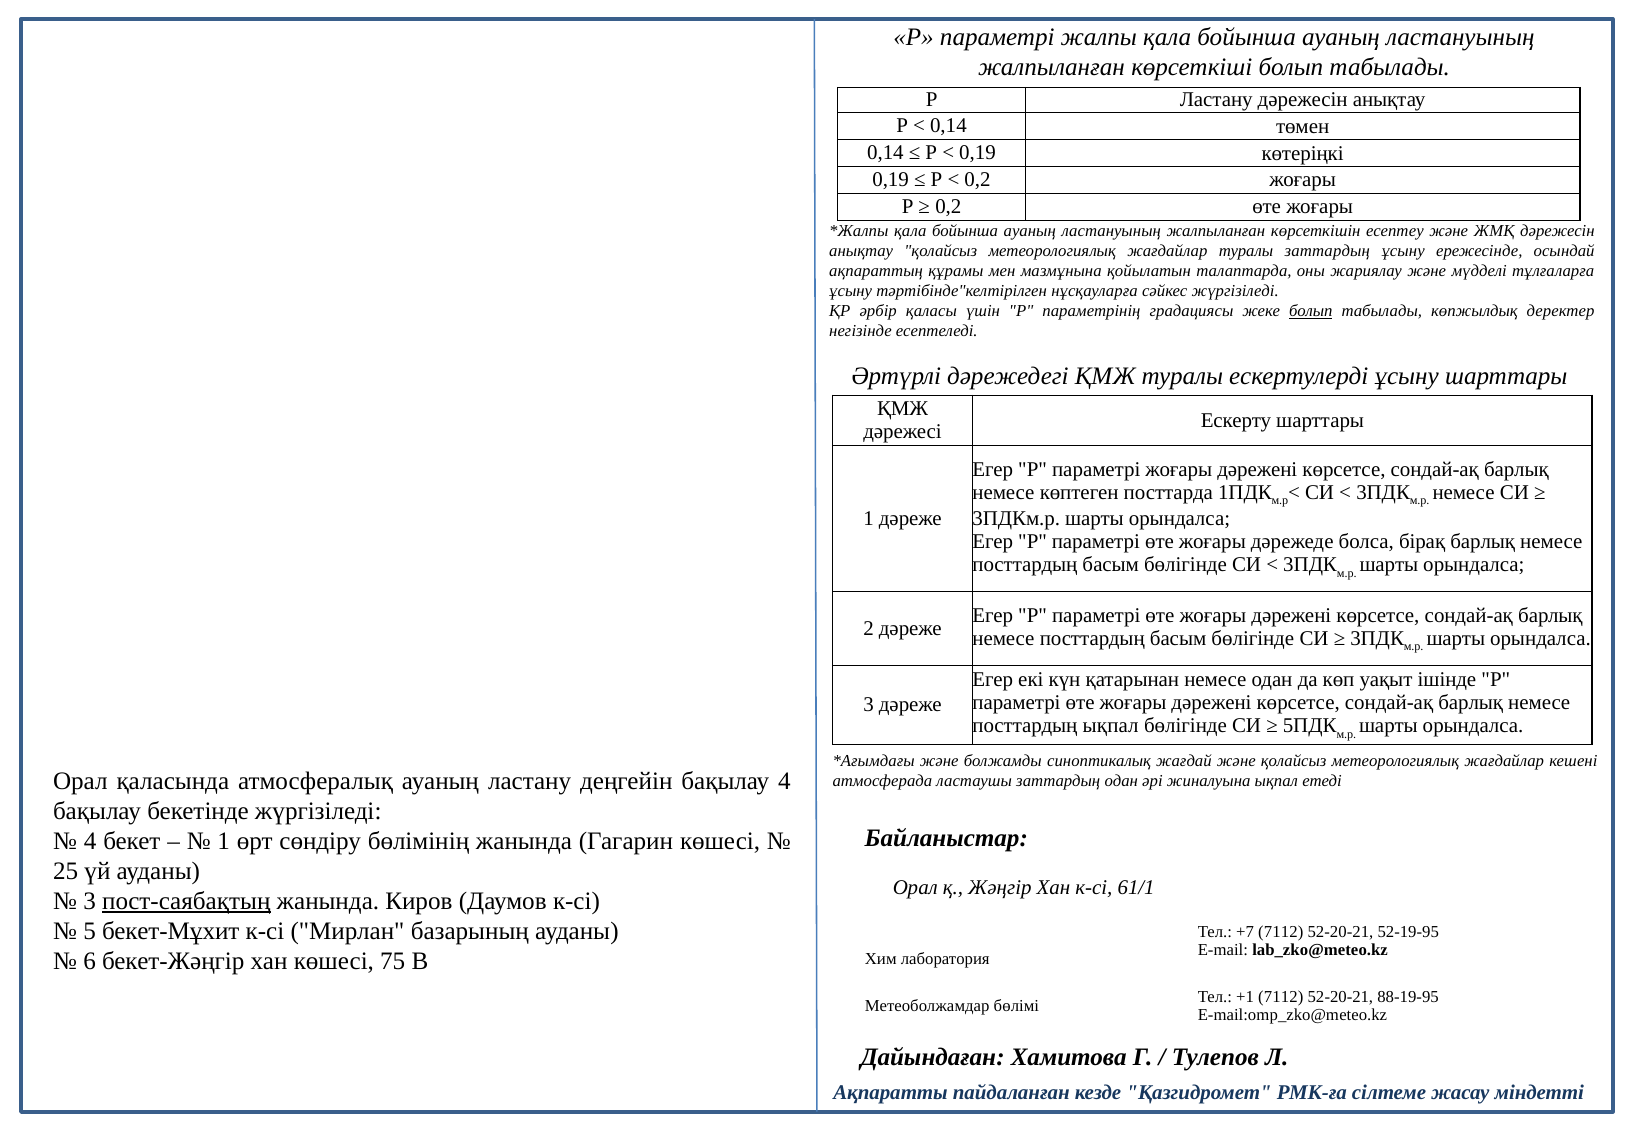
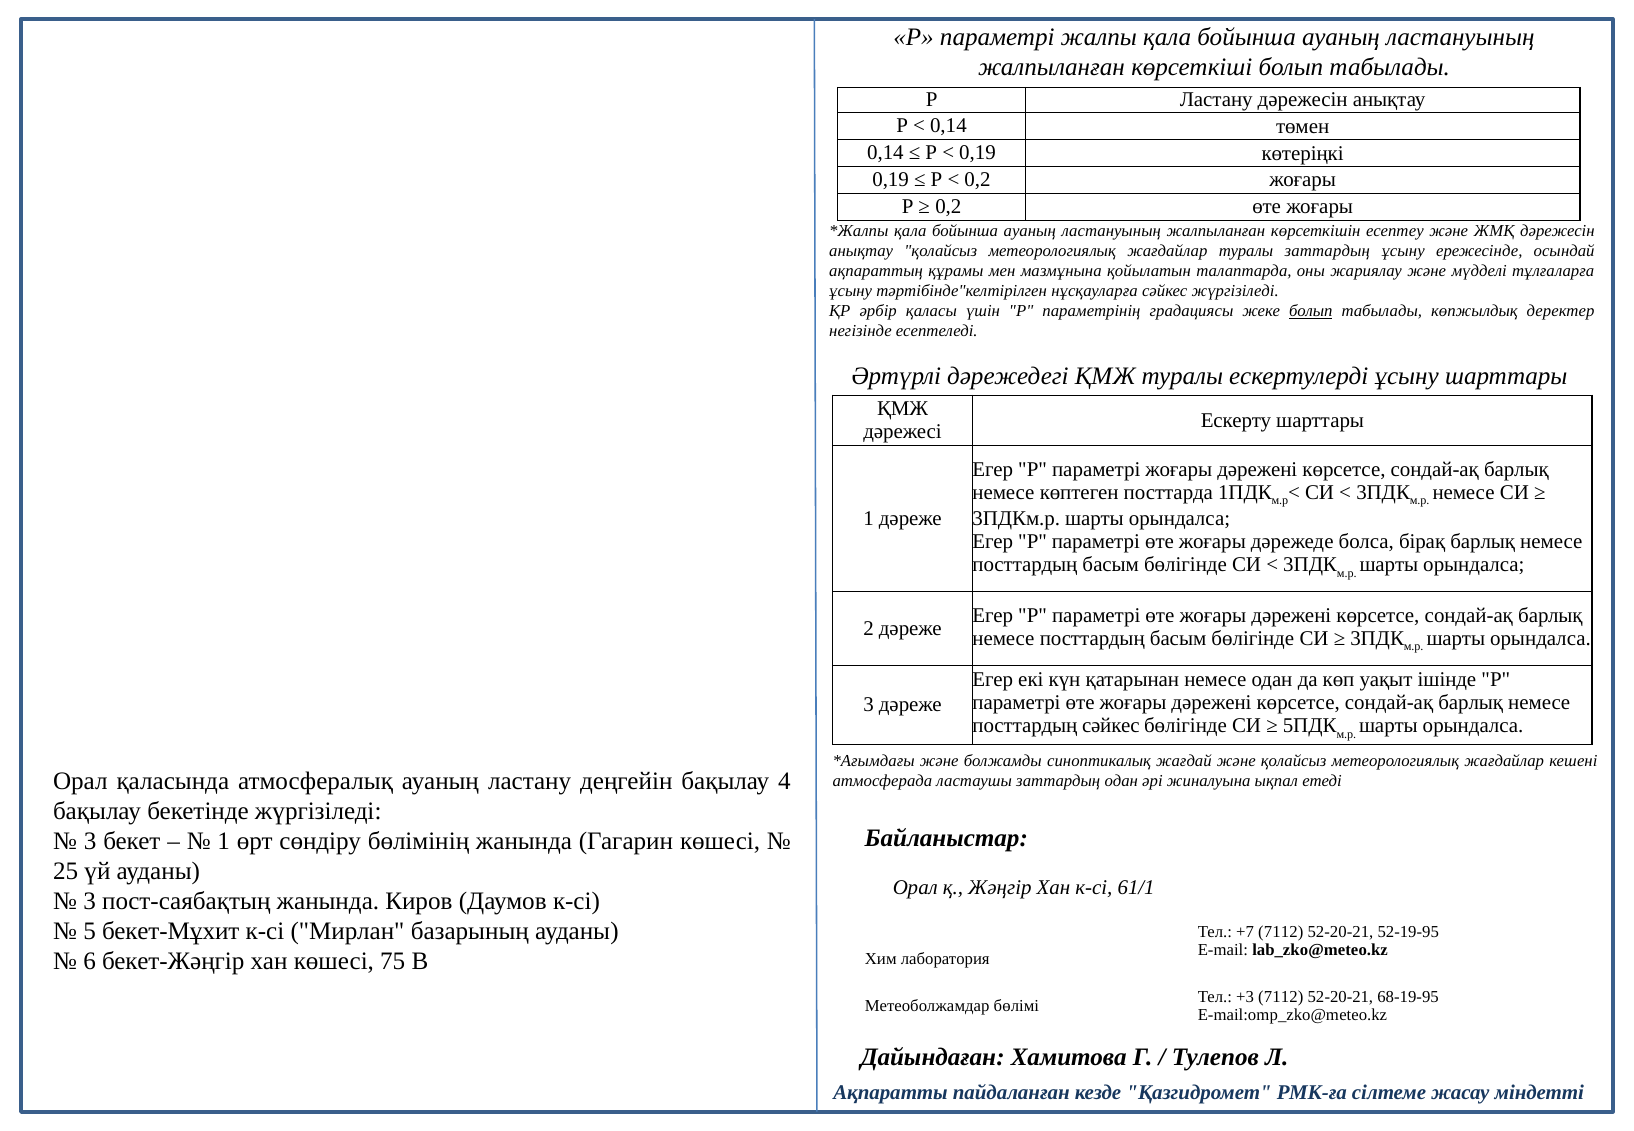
посттардың ықпал: ықпал -> сәйкес (1111, 726)
4: 4 -> 3 (90, 841)
пост-саябақтың underline: present -> none (186, 902)
+1: +1 -> +3 (1245, 997)
88-19-95: 88-19-95 -> 68-19-95 (1408, 997)
